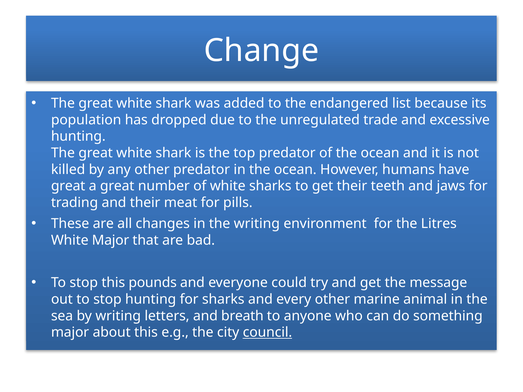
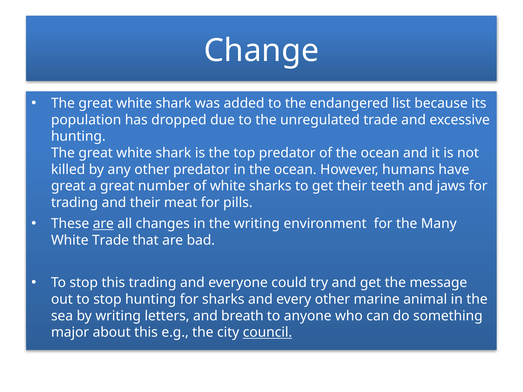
are underline: none -> present (103, 224)
Litres: Litres -> Many (439, 224)
White Major: Major -> Trade (111, 240)
this pounds: pounds -> trading (153, 283)
